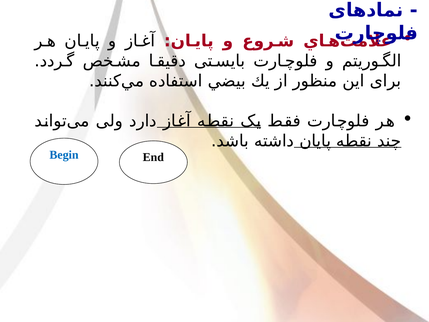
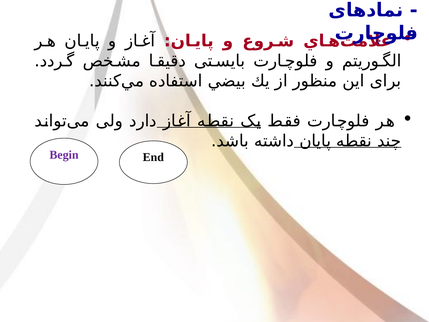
Begin colour: blue -> purple (64, 155)
